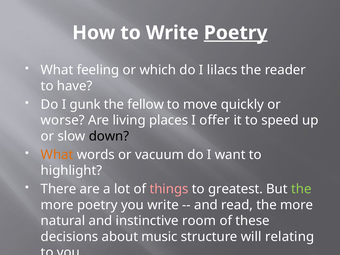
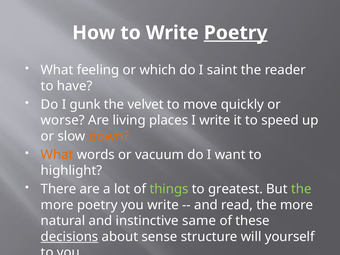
lilacs: lilacs -> saint (222, 70)
fellow: fellow -> velvet (146, 104)
I offer: offer -> write (215, 120)
down colour: black -> orange (109, 136)
things colour: pink -> light green (169, 189)
room: room -> same (199, 221)
decisions underline: none -> present (70, 237)
music: music -> sense (159, 237)
relating: relating -> yourself (290, 237)
